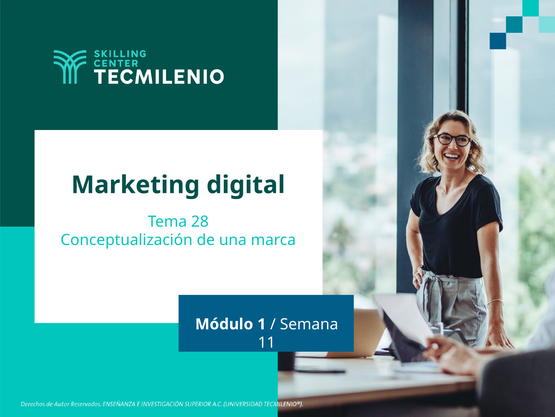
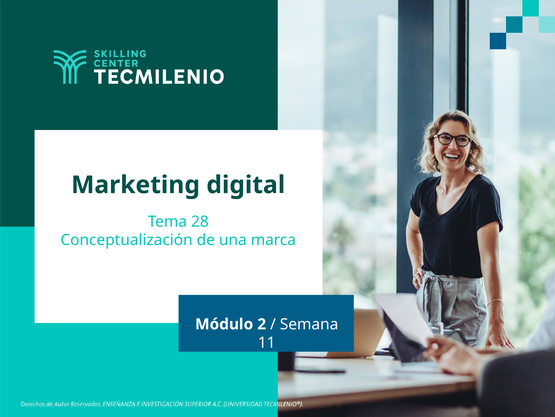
1: 1 -> 2 (262, 324)
